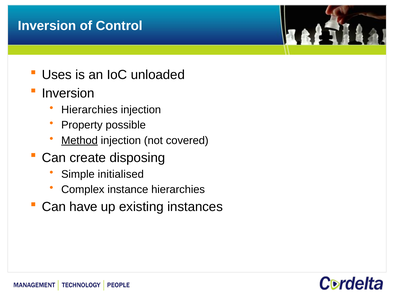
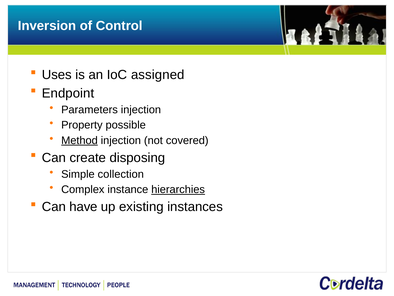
unloaded: unloaded -> assigned (158, 75)
Inversion: Inversion -> Endpoint (68, 93)
Hierarchies: Hierarchies -> Parameters (89, 110)
initialised: initialised -> collection (121, 174)
hierarchies underline: none -> present (178, 189)
